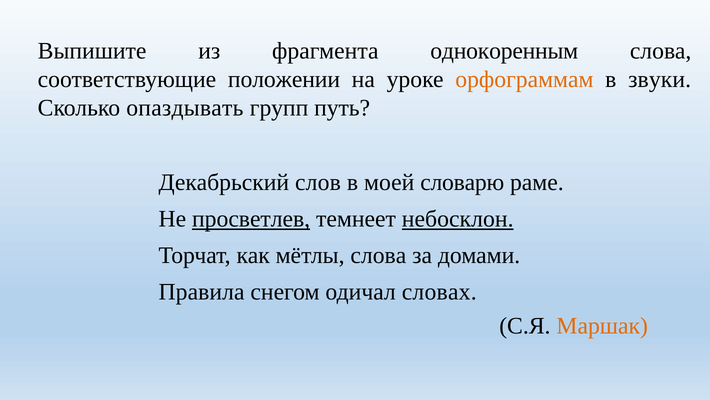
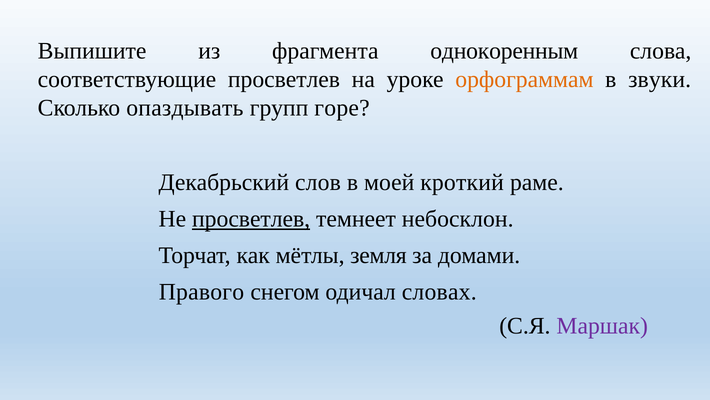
соответствующие положении: положении -> просветлев (284, 79)
путь: путь -> горе (342, 108)
словарю: словарю -> кроткий (462, 182)
небосклон underline: present -> none (458, 219)
мётлы слова: слова -> земля (378, 255)
Правила: Правила -> Правого (201, 291)
Маршак colour: orange -> purple (602, 326)
